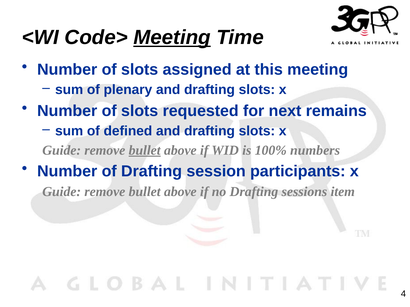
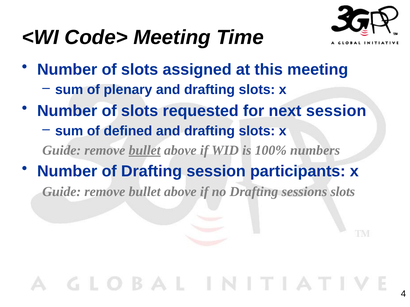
Meeting underline: present -> none (172, 38)
next remains: remains -> session (336, 111)
sessions item: item -> slots (343, 192)
